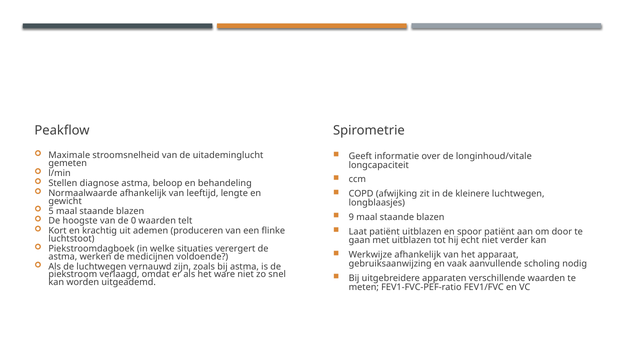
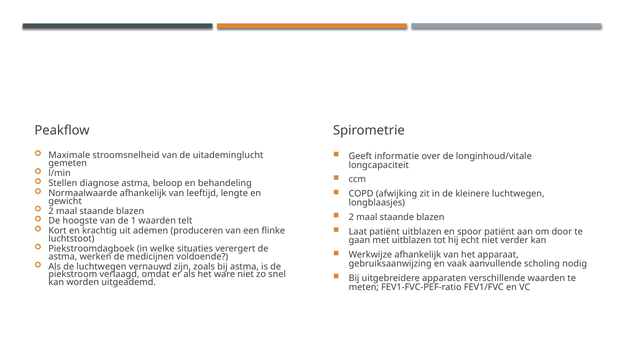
5: 5 -> 2 (51, 211)
9: 9 -> 2 (351, 217)
0: 0 -> 1 (134, 221)
